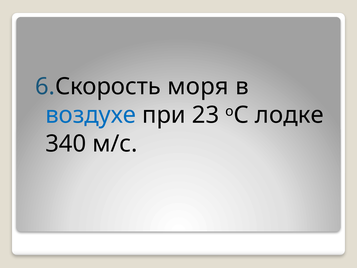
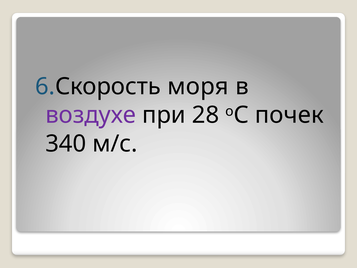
воздухе colour: blue -> purple (91, 115)
23: 23 -> 28 (206, 115)
лодке: лодке -> почек (289, 115)
